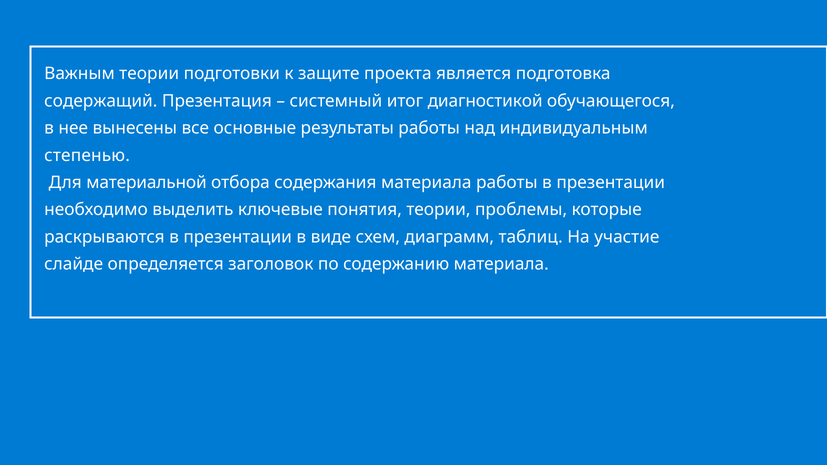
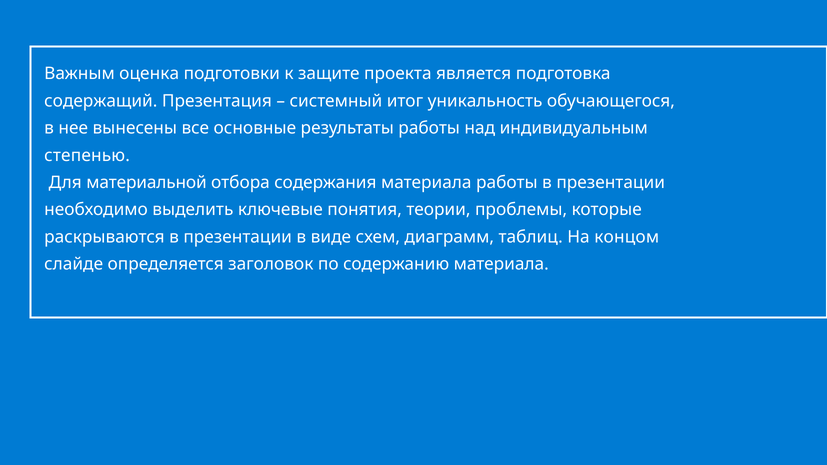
Важным теории: теории -> оценка (149, 74)
диагностикой: диагностикой -> уникальность (485, 101)
участие: участие -> концом (627, 237)
